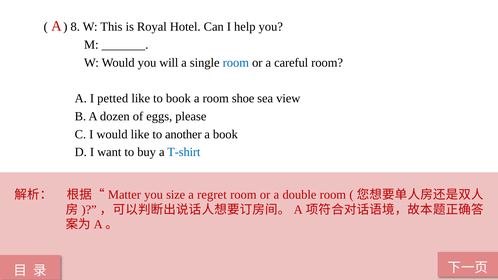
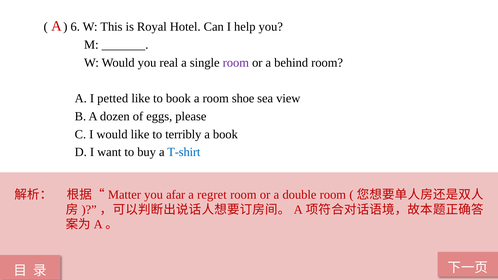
8: 8 -> 6 (75, 27)
will: will -> real (169, 63)
room colour: blue -> purple (236, 63)
careful: careful -> behind (291, 63)
another: another -> terribly (183, 134)
size: size -> afar (176, 195)
